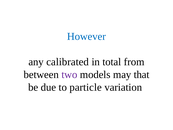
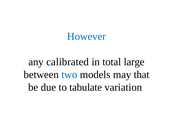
from: from -> large (134, 62)
two colour: purple -> blue (69, 74)
particle: particle -> tabulate (86, 87)
